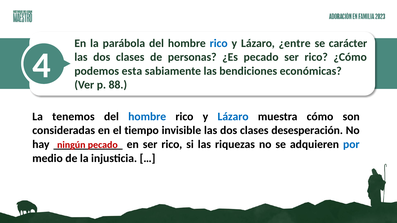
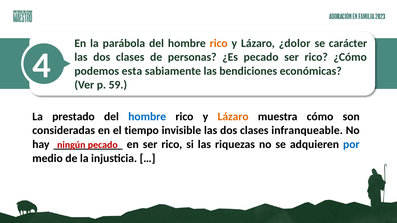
rico colour: blue -> orange (219, 43)
¿entre: ¿entre -> ¿dolor (295, 43)
88: 88 -> 59 (118, 85)
tenemos: tenemos -> prestado (73, 117)
Lázaro colour: blue -> orange (233, 117)
desesperación: desesperación -> infranqueable (307, 131)
